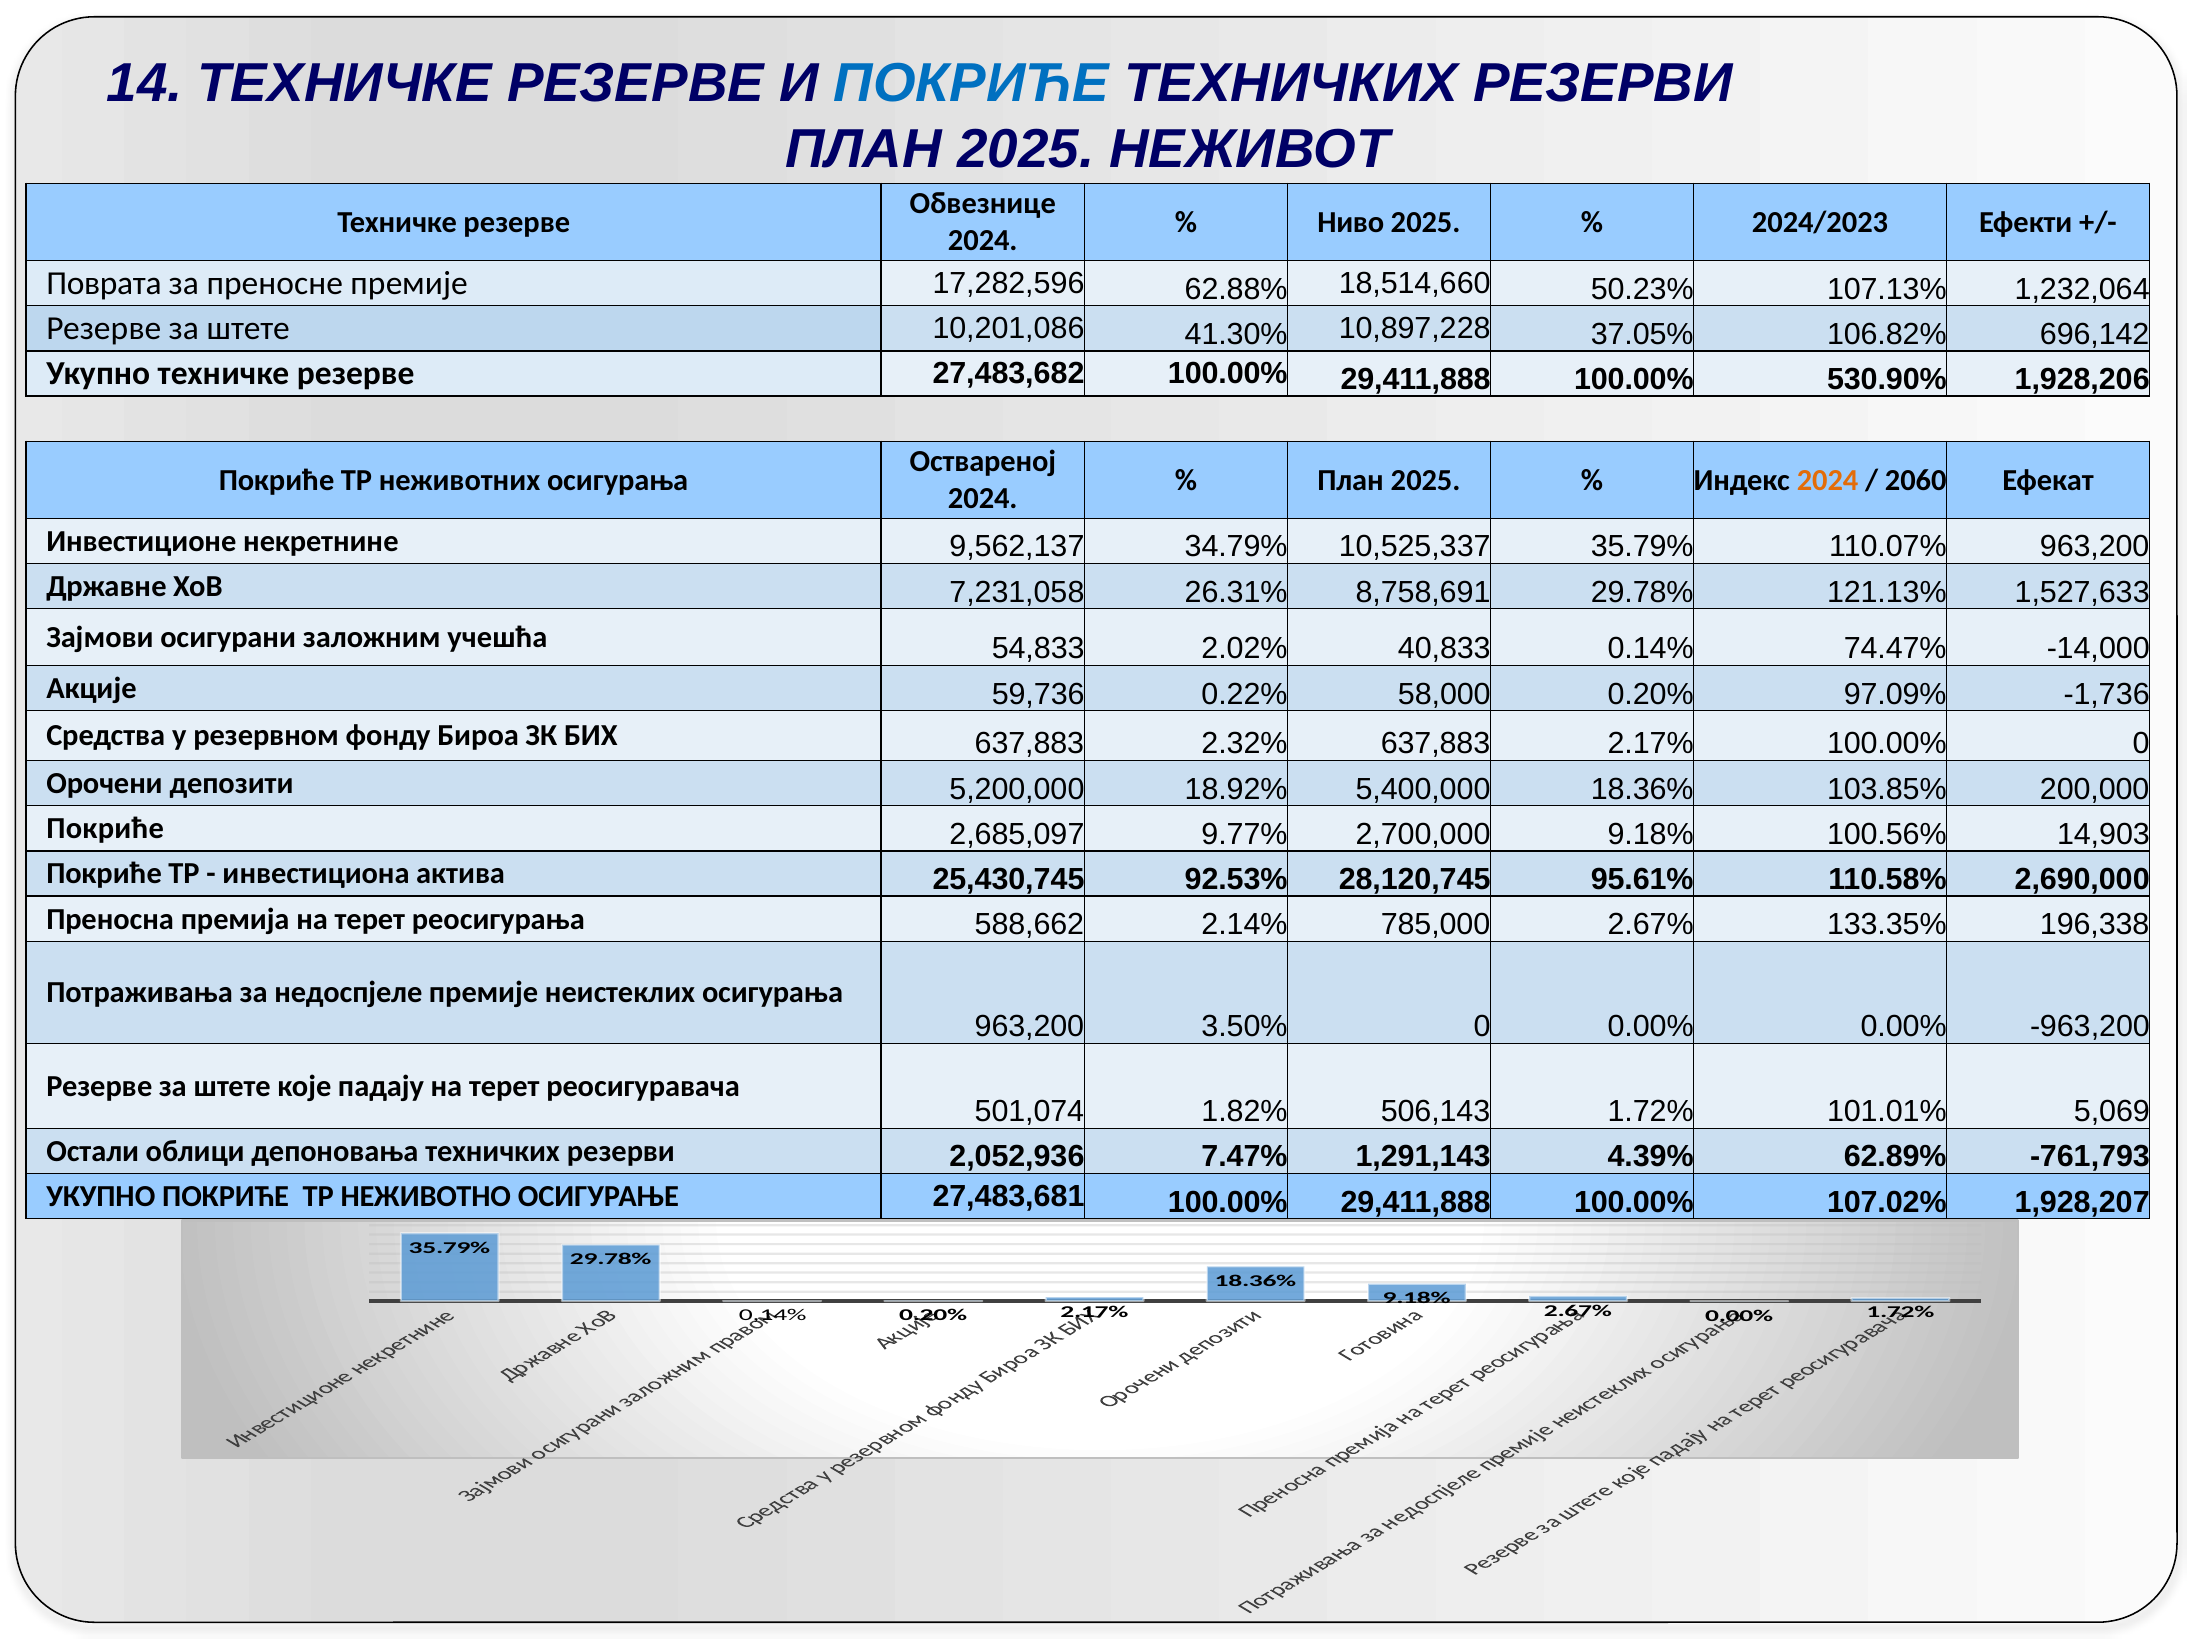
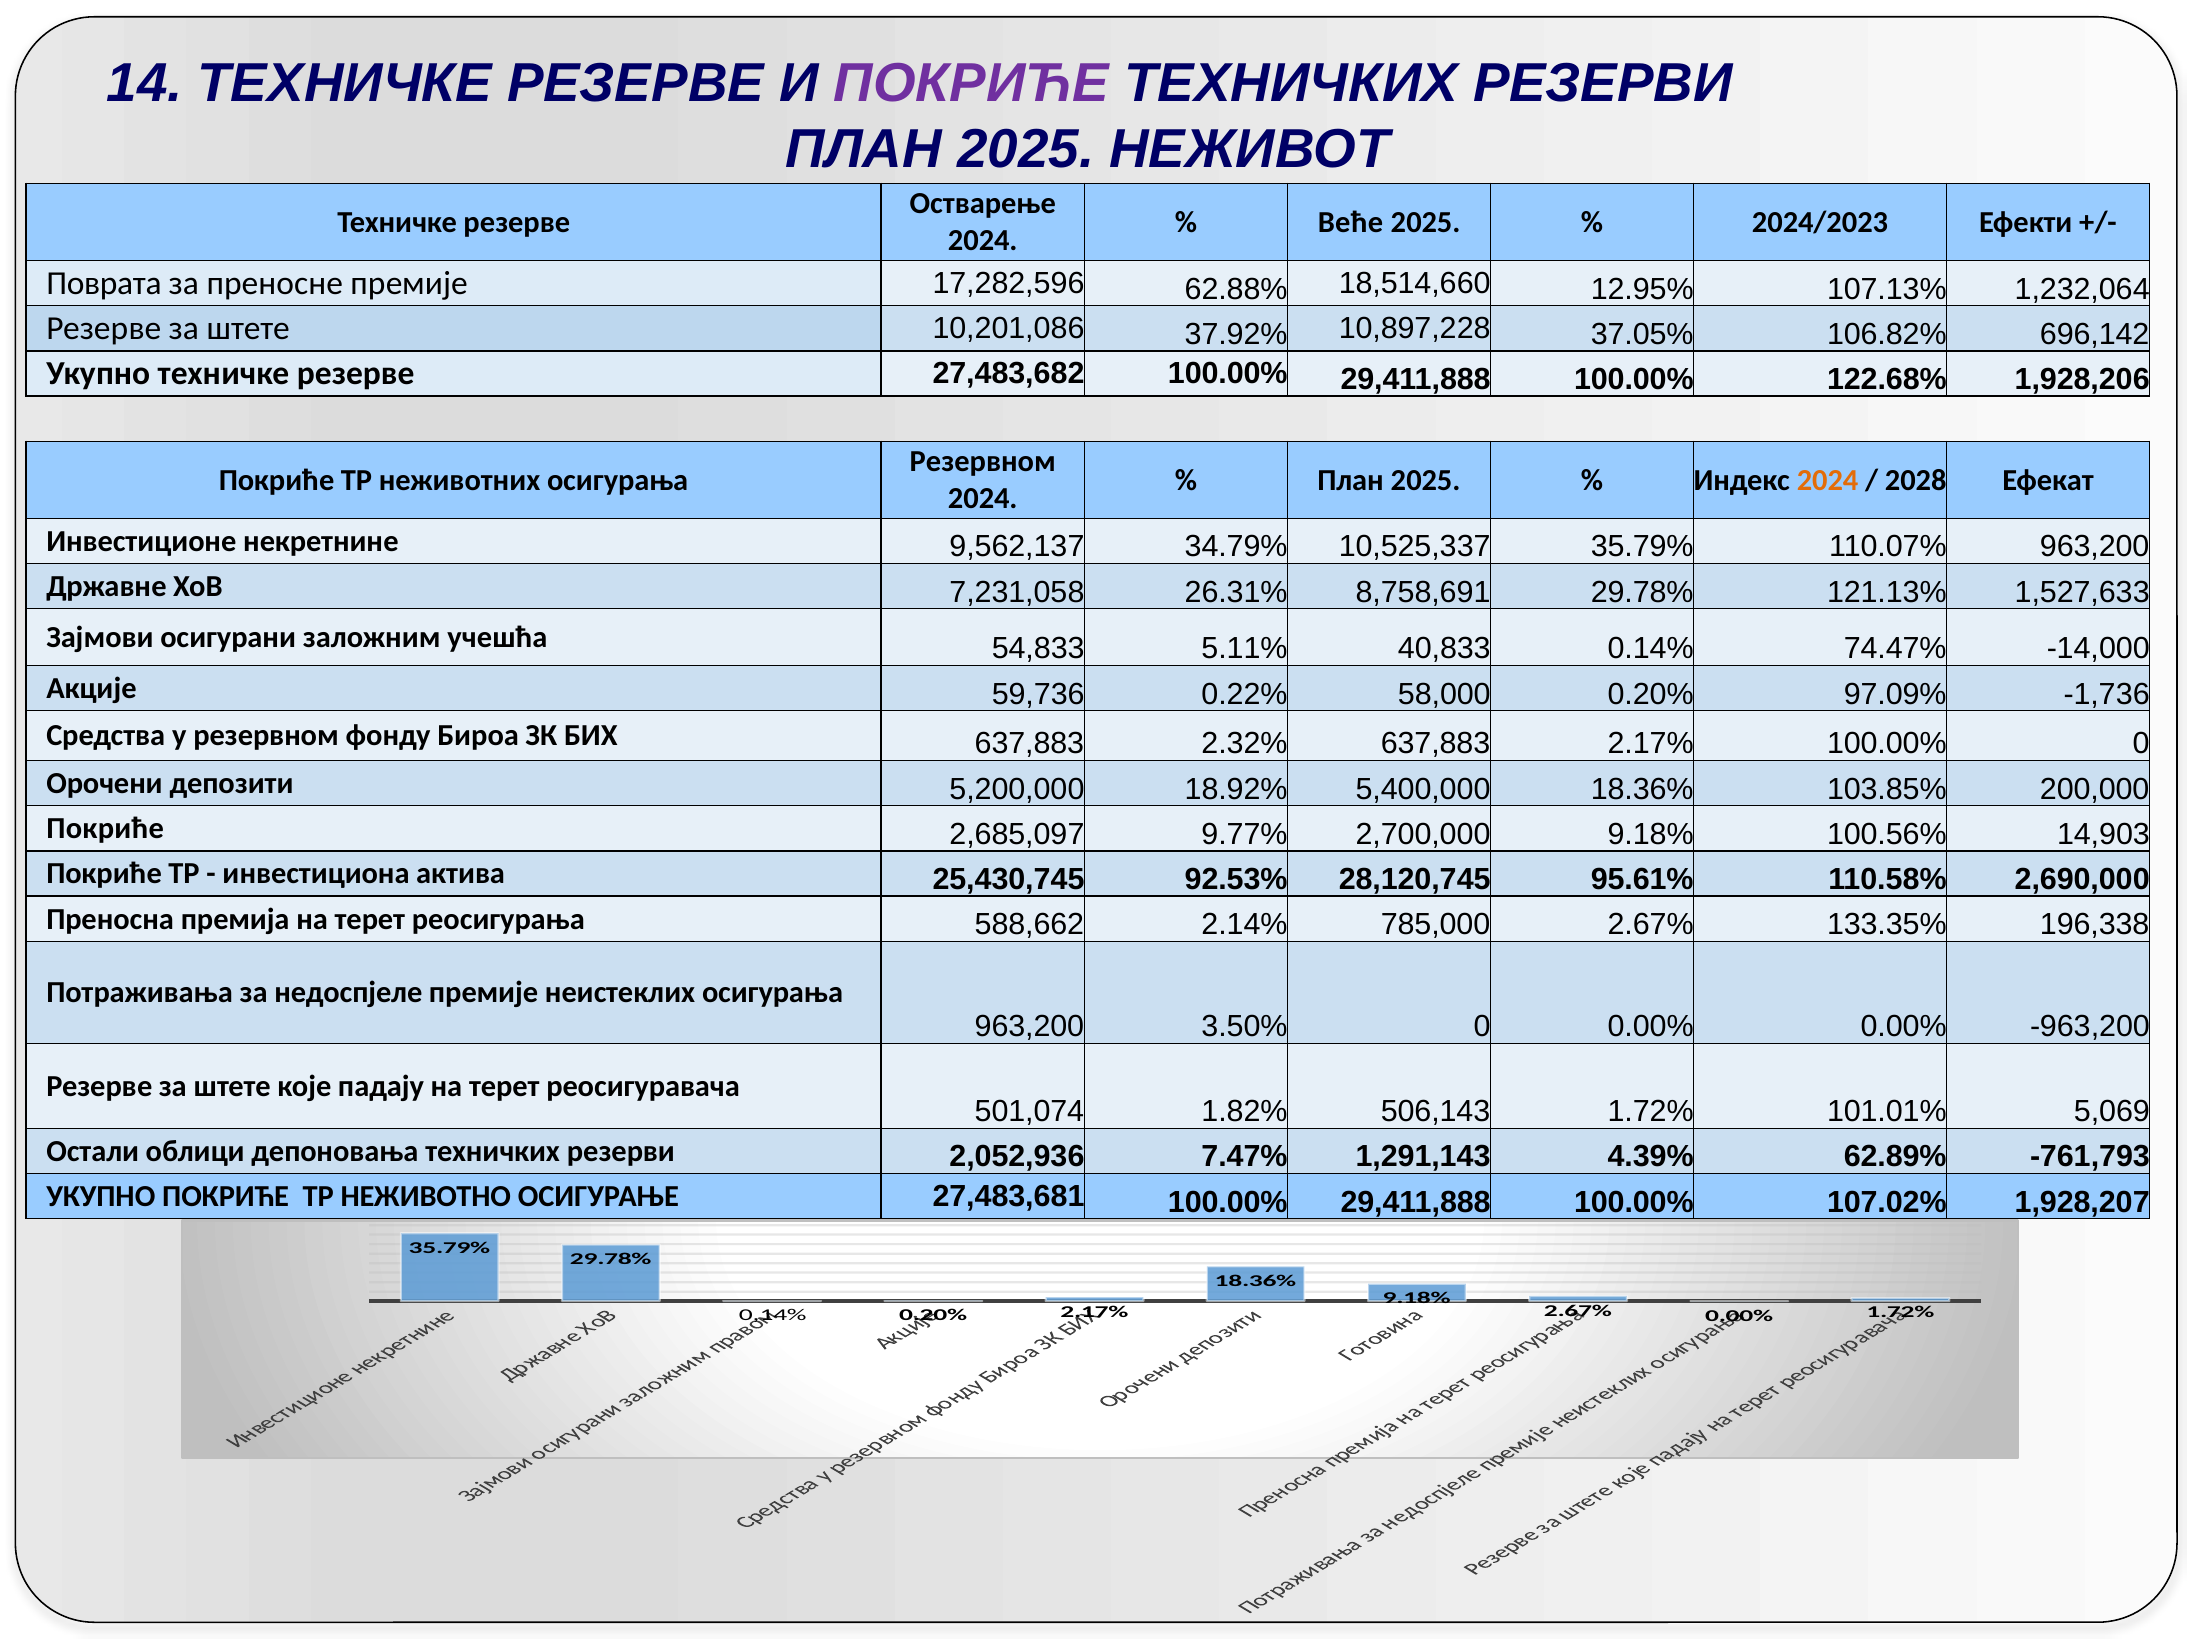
ПОКРИЋЕ colour: blue -> purple (971, 84)
Обвезнице: Обвезнице -> Остварење (983, 204)
Ниво: Ниво -> Веће (1350, 222)
50.23%: 50.23% -> 12.95% (1642, 289)
41.30%: 41.30% -> 37.92% (1236, 334)
530.90%: 530.90% -> 122.68% (1887, 379)
Оствареној: Оствареној -> Резервном (983, 462)
2060: 2060 -> 2028 (1916, 480)
2.02%: 2.02% -> 5.11% (1245, 649)
